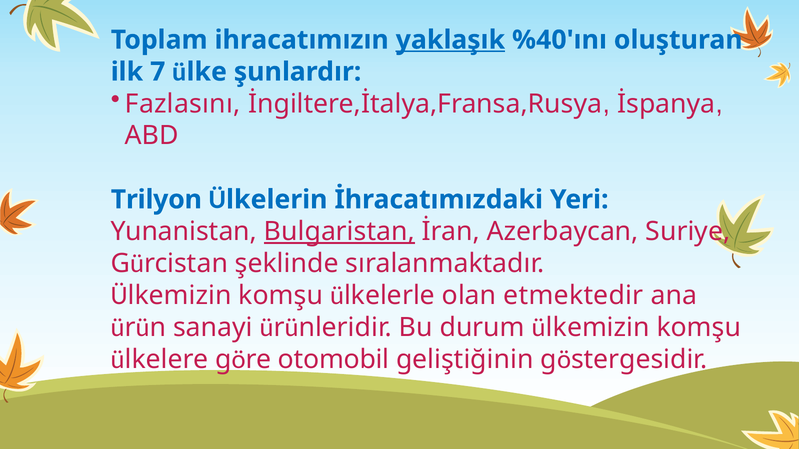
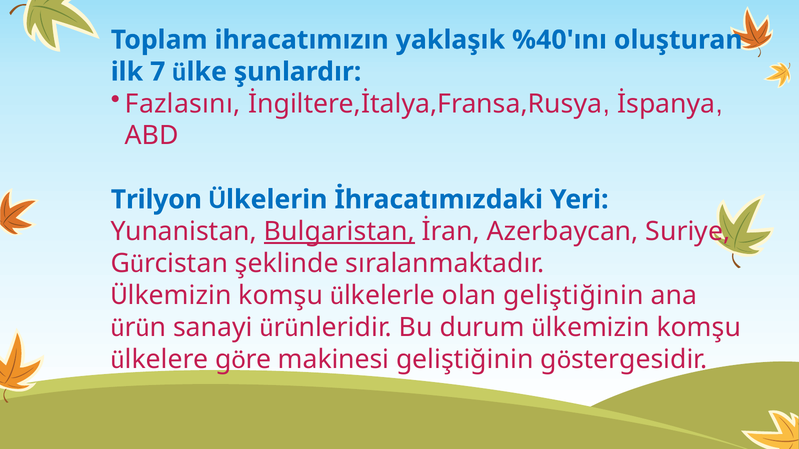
yaklaşık underline: present -> none (450, 40)
olan etmektedir: etmektedir -> geliştiğinin (573, 296)
otomobil: otomobil -> makinesi (334, 360)
